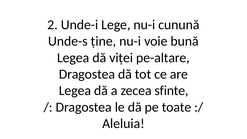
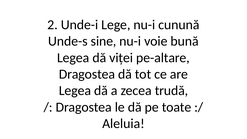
ține: ține -> sine (104, 41)
sfinte: sfinte -> trudă (171, 91)
